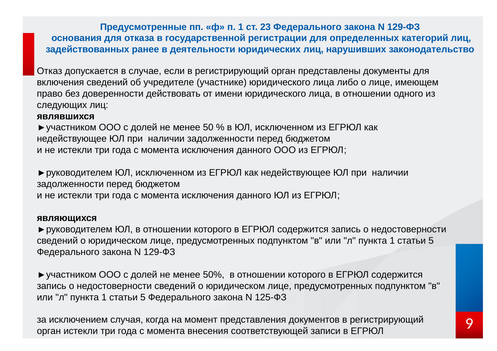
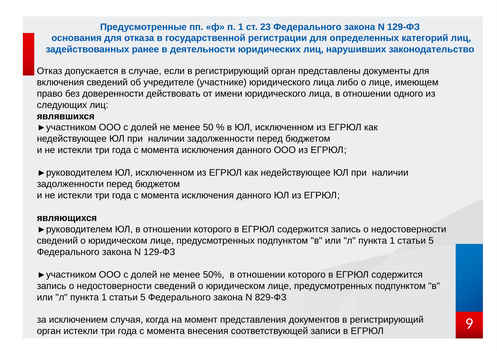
125-ФЗ: 125-ФЗ -> 829-ФЗ (271, 298)
